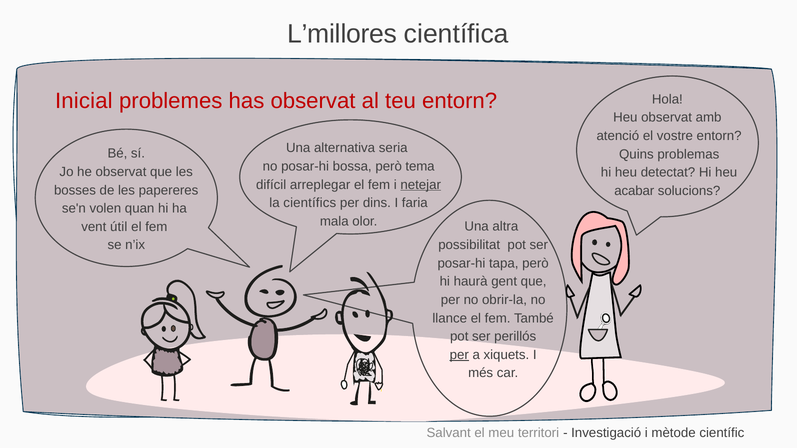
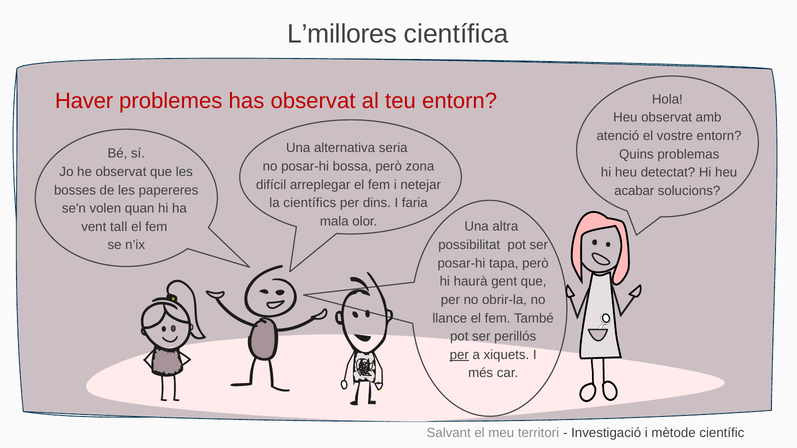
Inicial: Inicial -> Haver (84, 101)
tema: tema -> zona (420, 166)
netejar underline: present -> none (421, 185)
útil: útil -> tall (119, 227)
